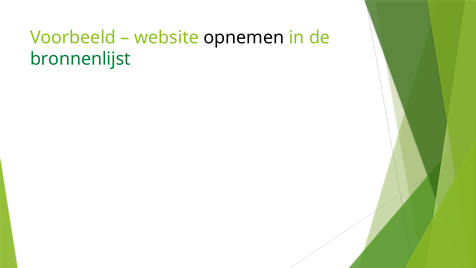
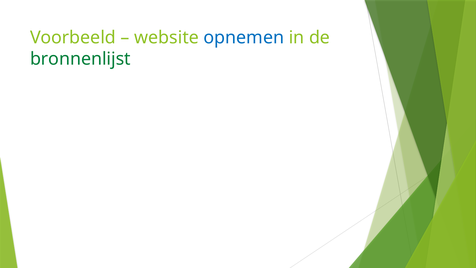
opnemen colour: black -> blue (244, 38)
